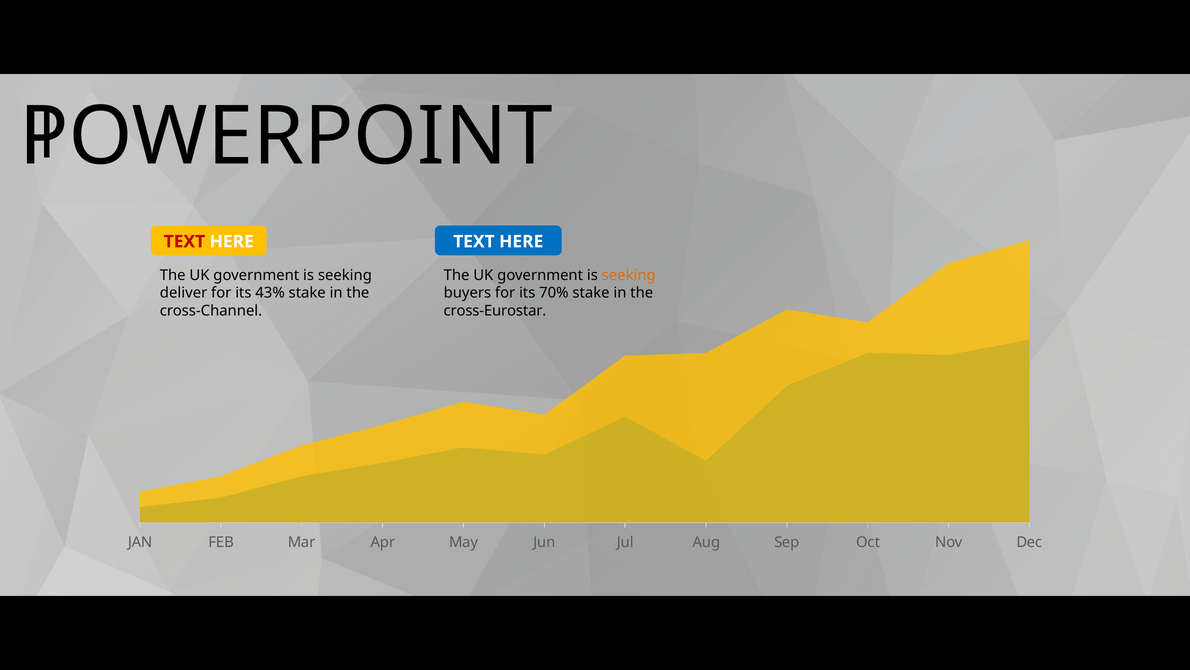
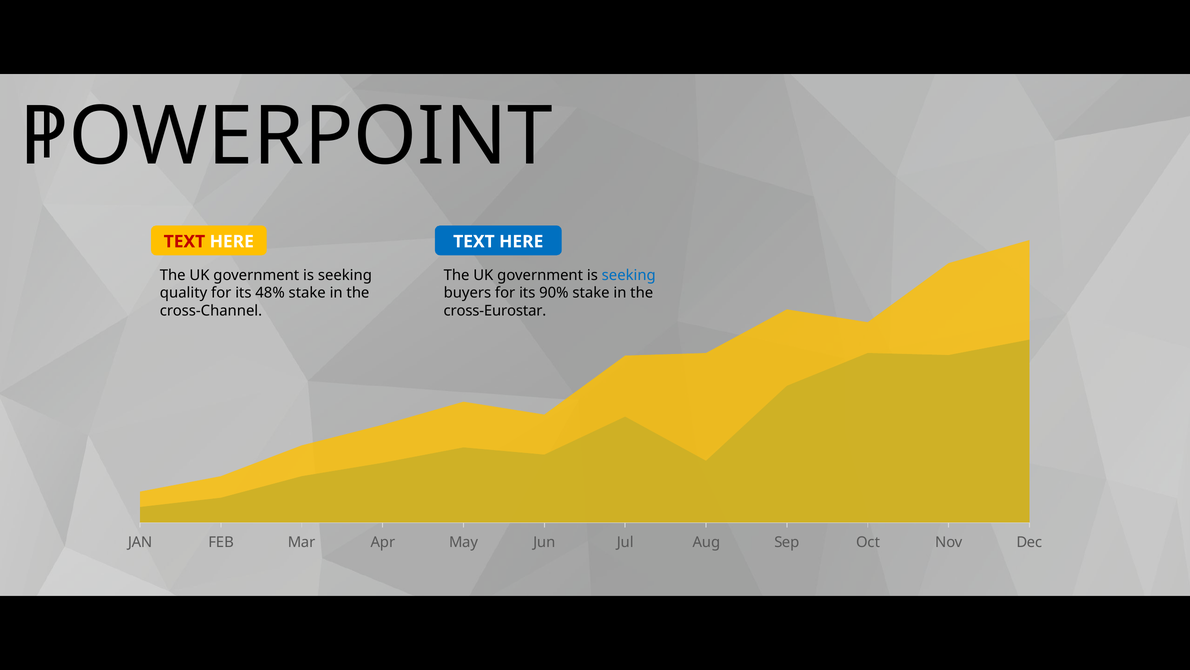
seeking colour: orange -> blue (629, 275)
deliver: deliver -> quality (184, 293)
43%: 43% -> 48% (270, 293)
70%: 70% -> 90% (554, 293)
